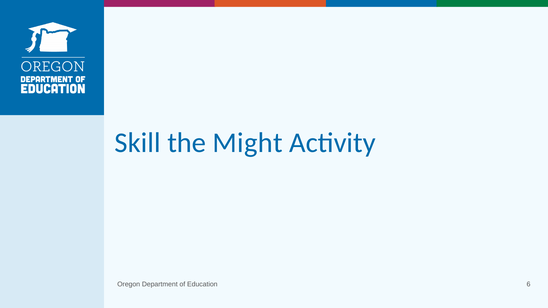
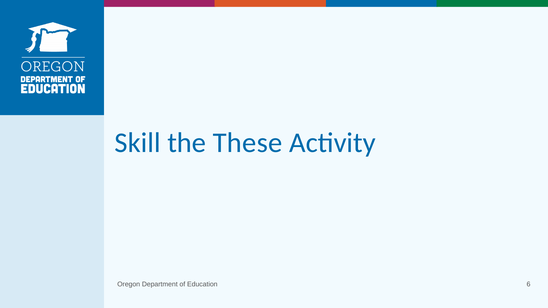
Might: Might -> These (248, 143)
